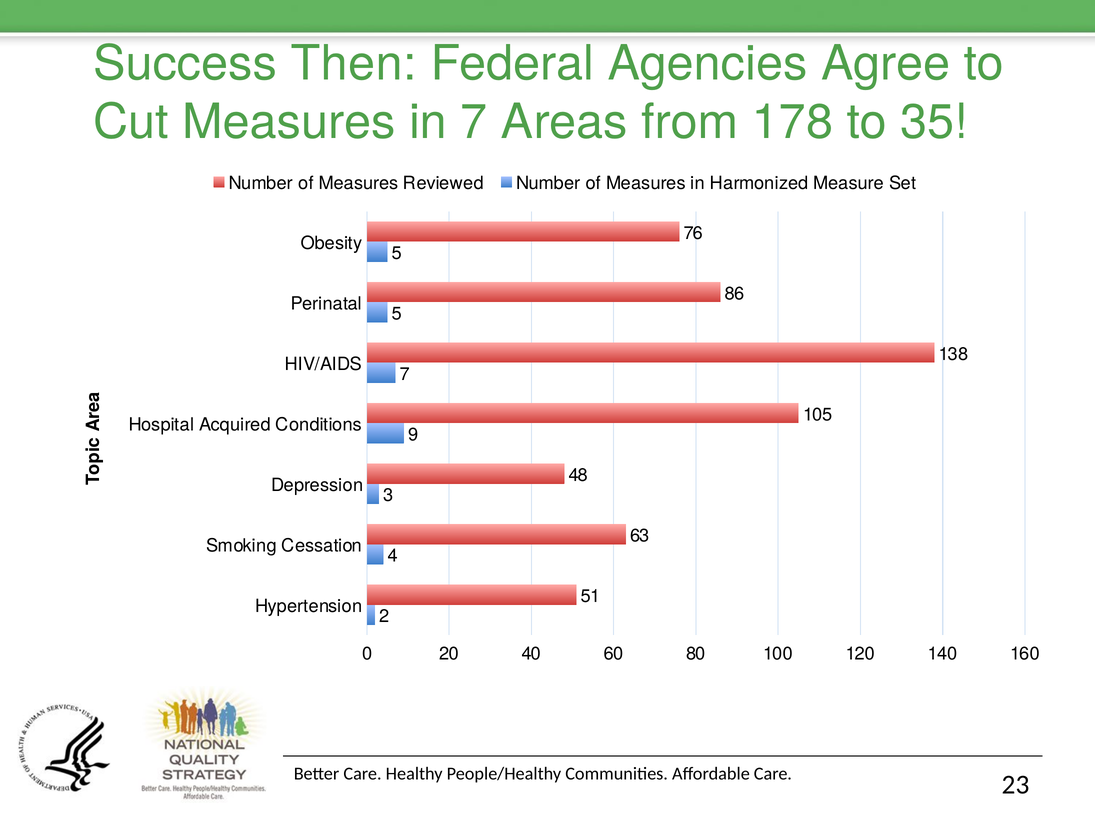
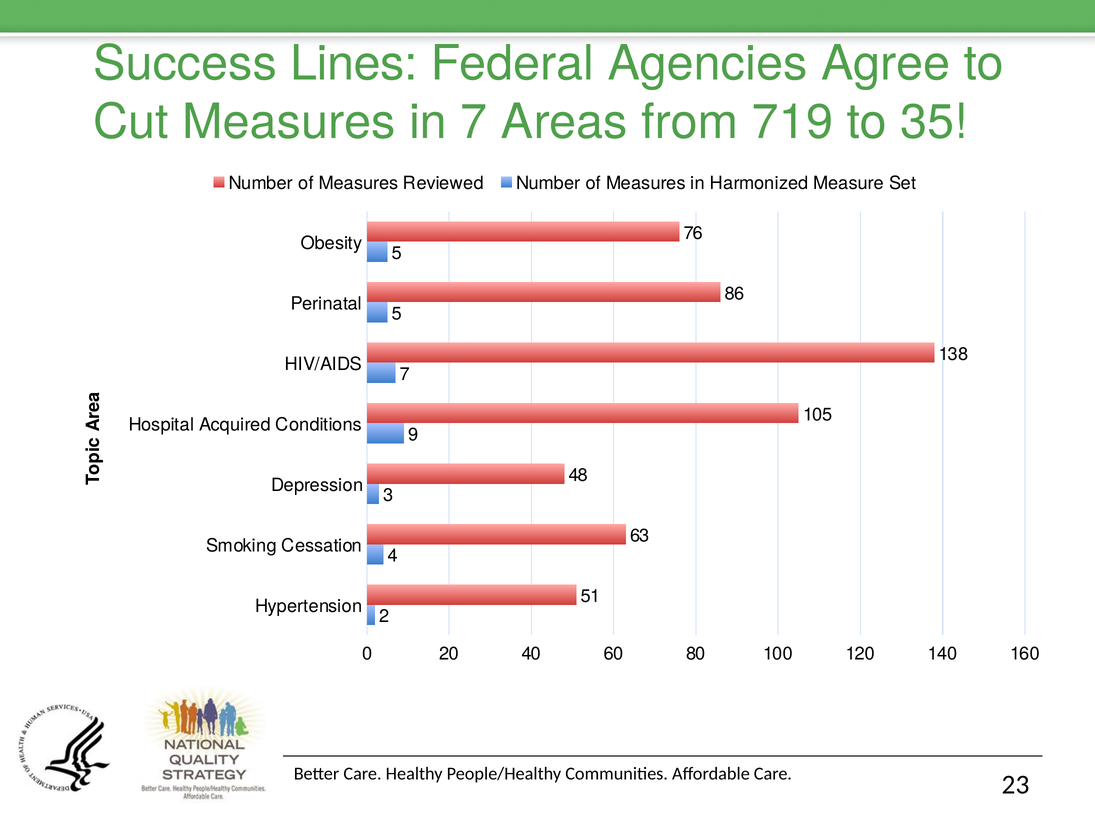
Then: Then -> Lines (354, 64)
178: 178 -> 719 (792, 122)
